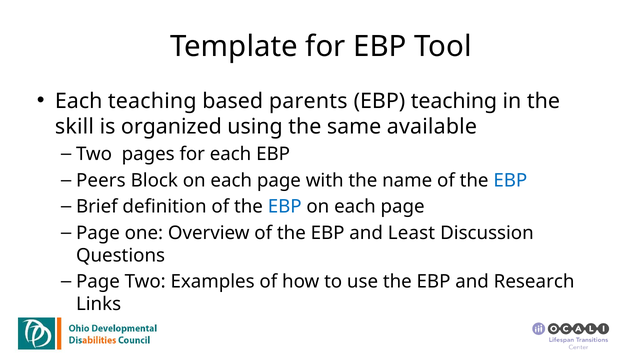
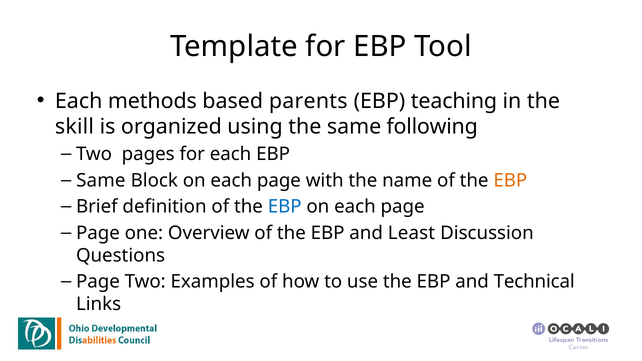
Each teaching: teaching -> methods (152, 101)
available: available -> following (432, 127)
Peers: Peers -> Same (101, 181)
EBP colour: blue -> orange (510, 181)
Research: Research -> Technical (534, 282)
